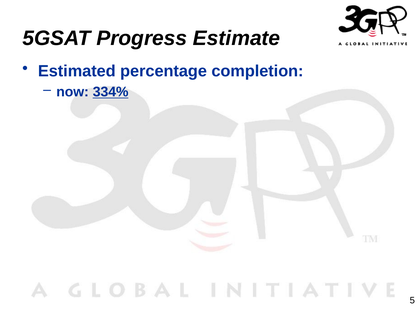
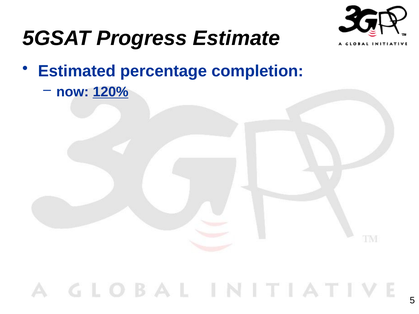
334%: 334% -> 120% (111, 92)
